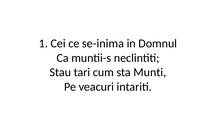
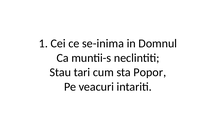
Munti: Munti -> Popor (150, 72)
